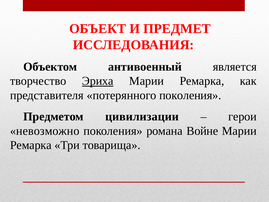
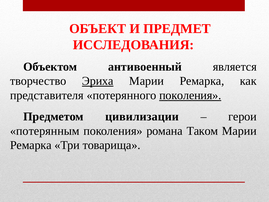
поколения underline: none -> present (190, 95)
невозможно: невозможно -> пoтepянным (45, 131)
Войне: Войне -> Таком (202, 131)
